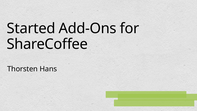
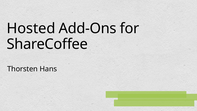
Started: Started -> Hosted (31, 28)
